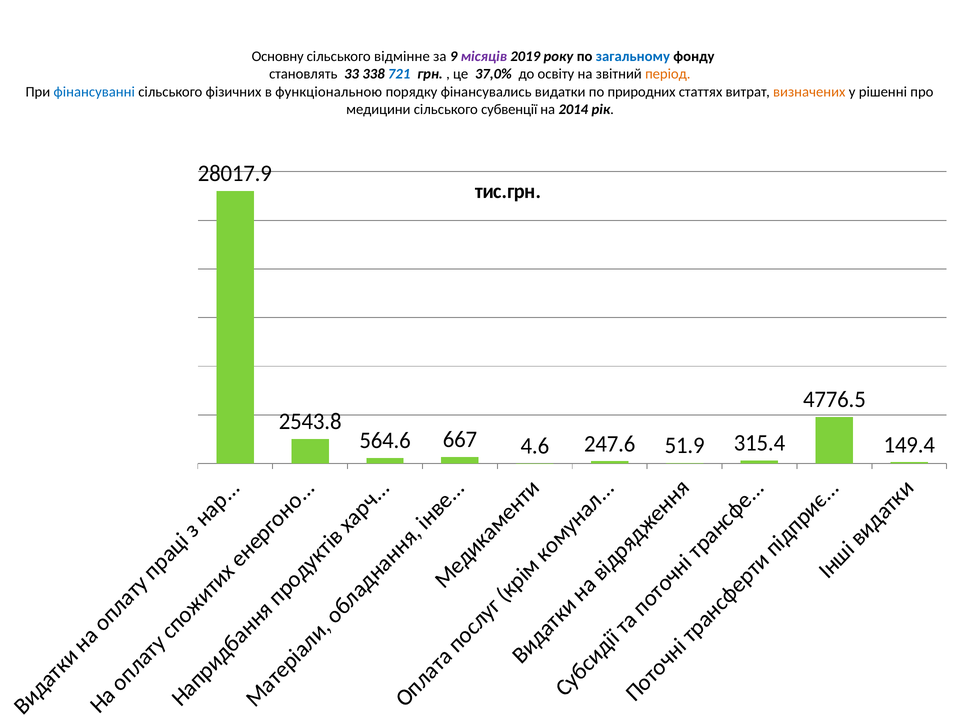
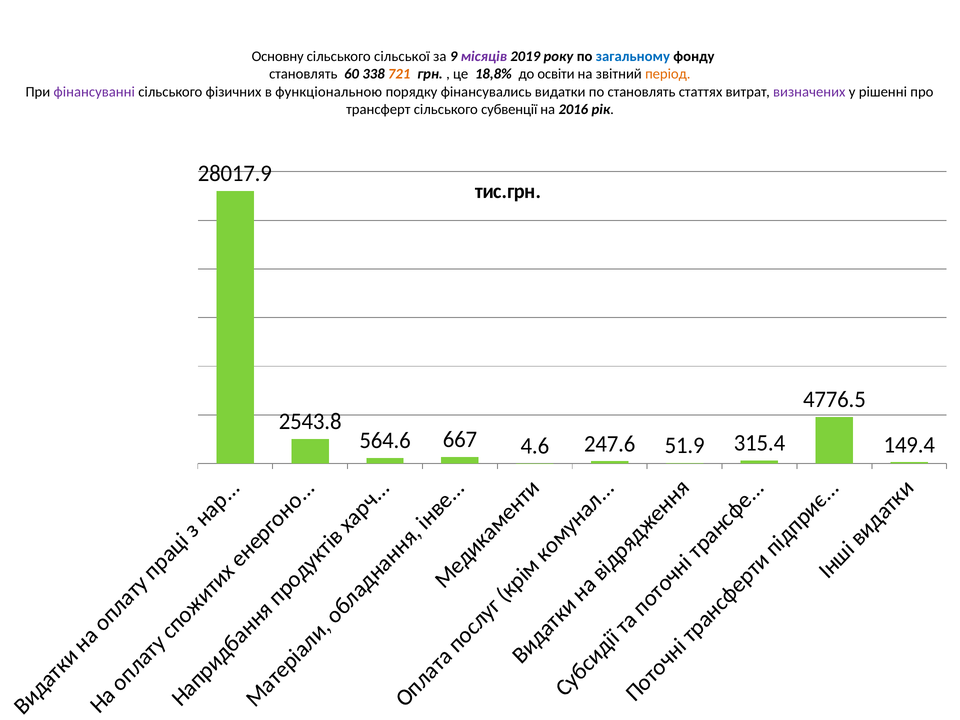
відмінне: відмінне -> сільської (402, 56)
33: 33 -> 60 (352, 74)
721 colour: blue -> orange (399, 74)
37,0%: 37,0% -> 18,8% (493, 74)
освіту: освіту -> освіти (556, 74)
фінансуванні colour: blue -> purple (94, 92)
по природних: природних -> становлять (641, 92)
визначених colour: orange -> purple (809, 92)
медицини: медицини -> трансферт (378, 109)
2014: 2014 -> 2016 (573, 109)
